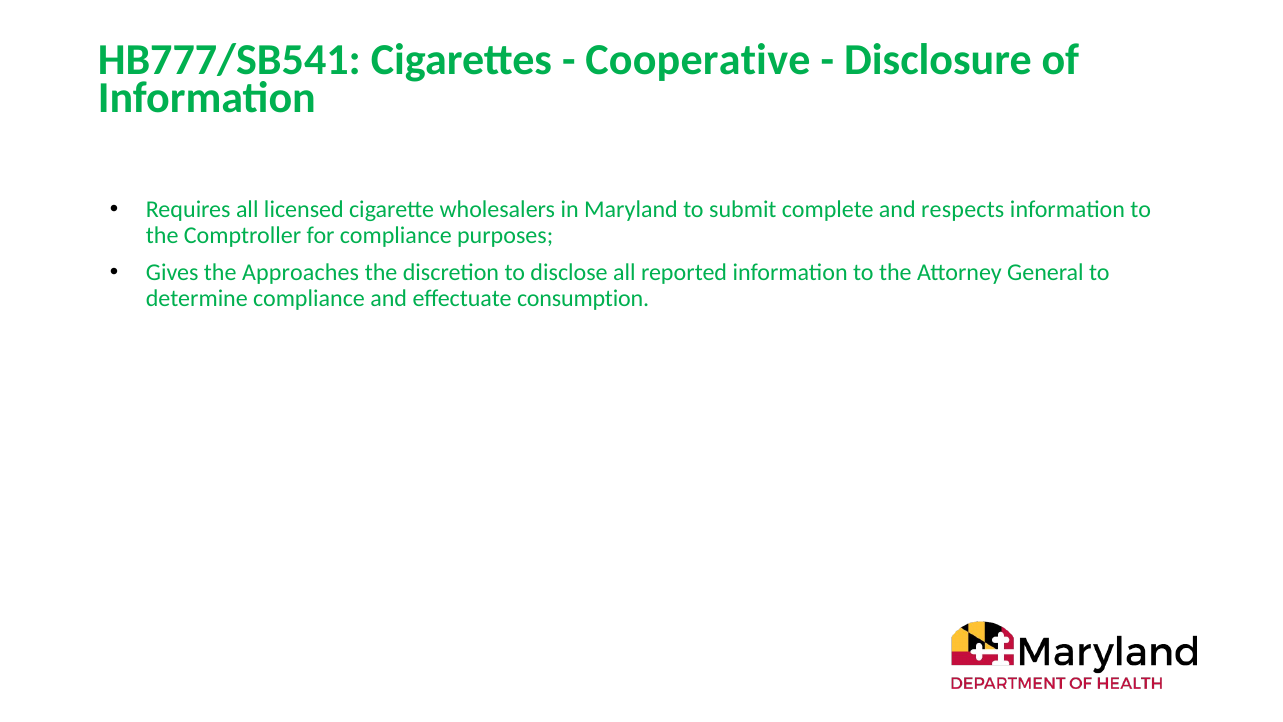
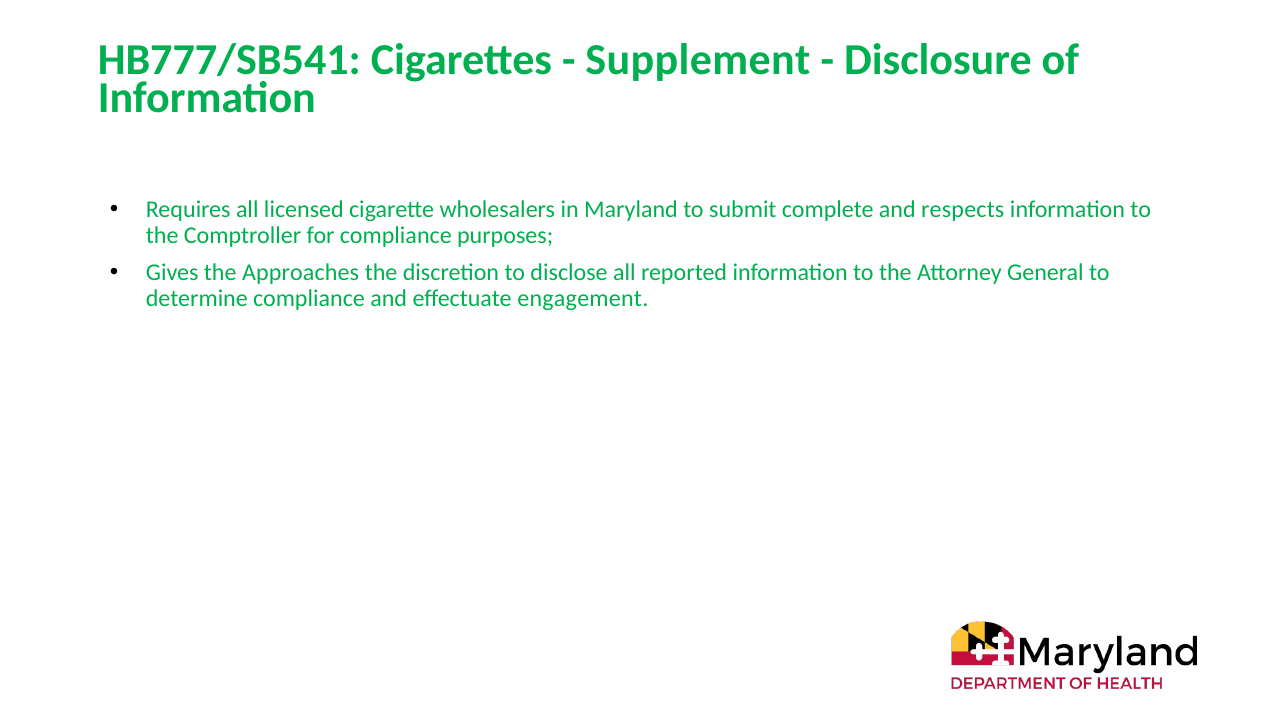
Cooperative: Cooperative -> Supplement (698, 60)
consumption: consumption -> engagement (583, 298)
